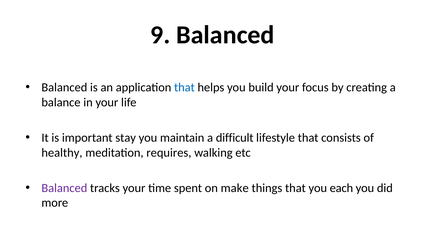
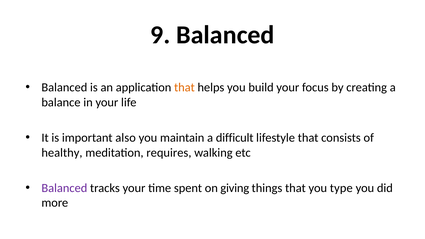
that colour: blue -> orange (184, 87)
stay: stay -> also (126, 138)
make: make -> giving (235, 188)
each: each -> type (341, 188)
